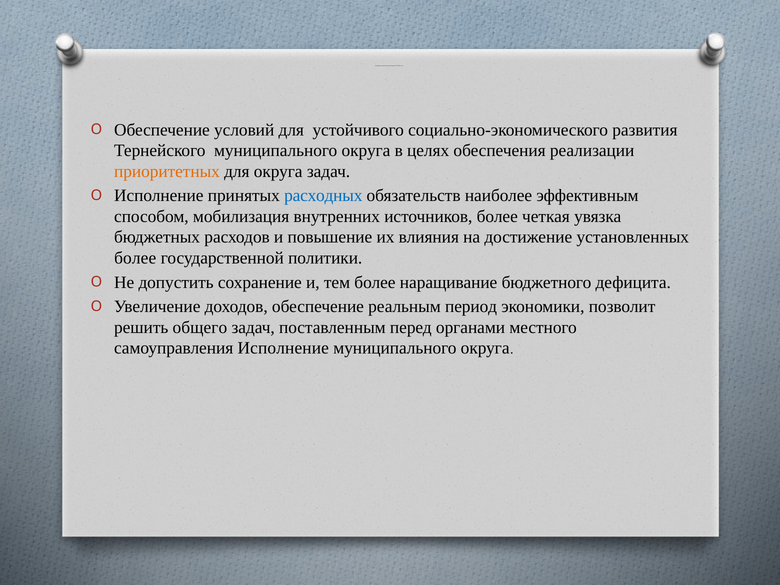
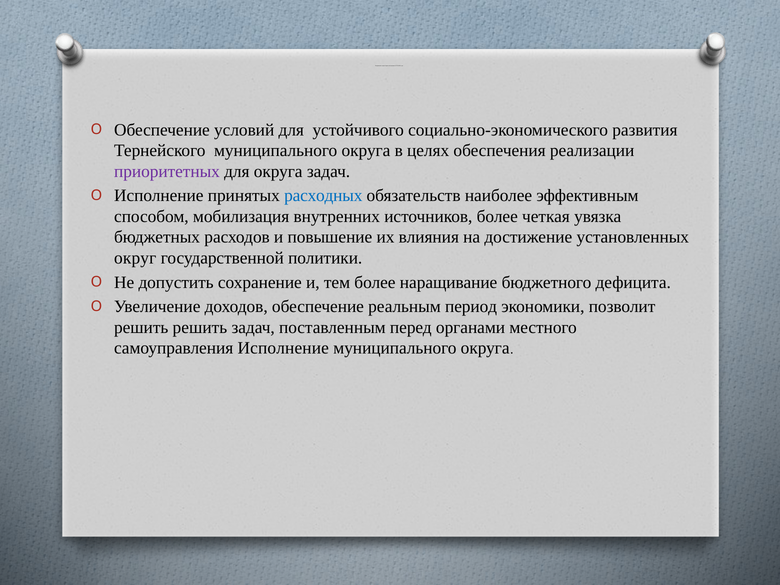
приоритетных colour: orange -> purple (167, 171)
более: более -> округ (135, 258)
решить общего: общего -> решить (200, 327)
